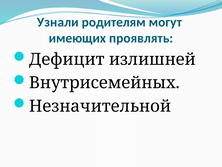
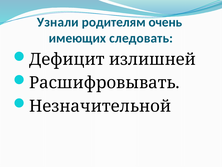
могут: могут -> очень (165, 22)
проявлять: проявлять -> следовать (141, 38)
Внутрисемейных: Внутрисемейных -> Расшифровывать (104, 83)
